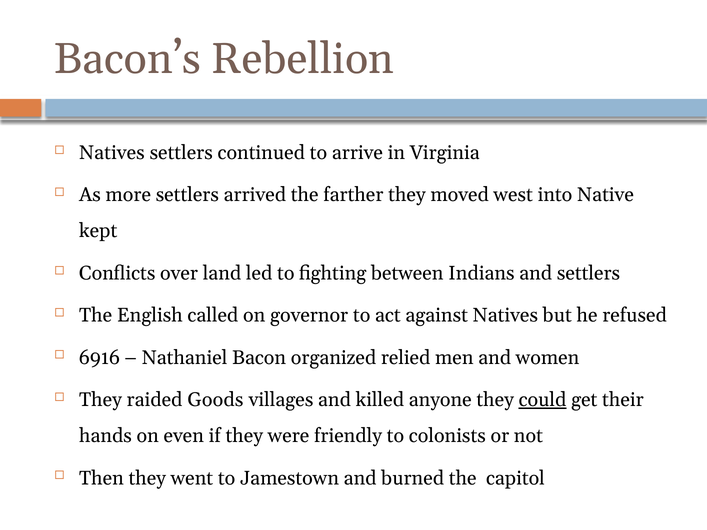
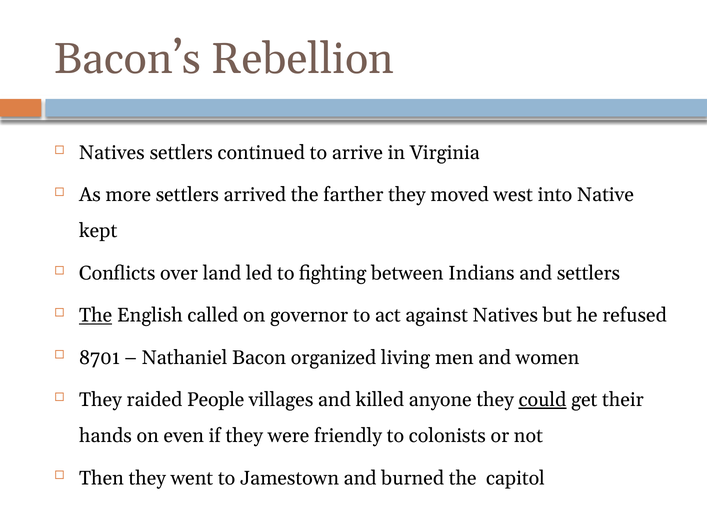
The underline: none -> present (96, 316)
6916: 6916 -> 8701 (99, 358)
relied: relied -> living (406, 358)
Goods: Goods -> People (216, 400)
